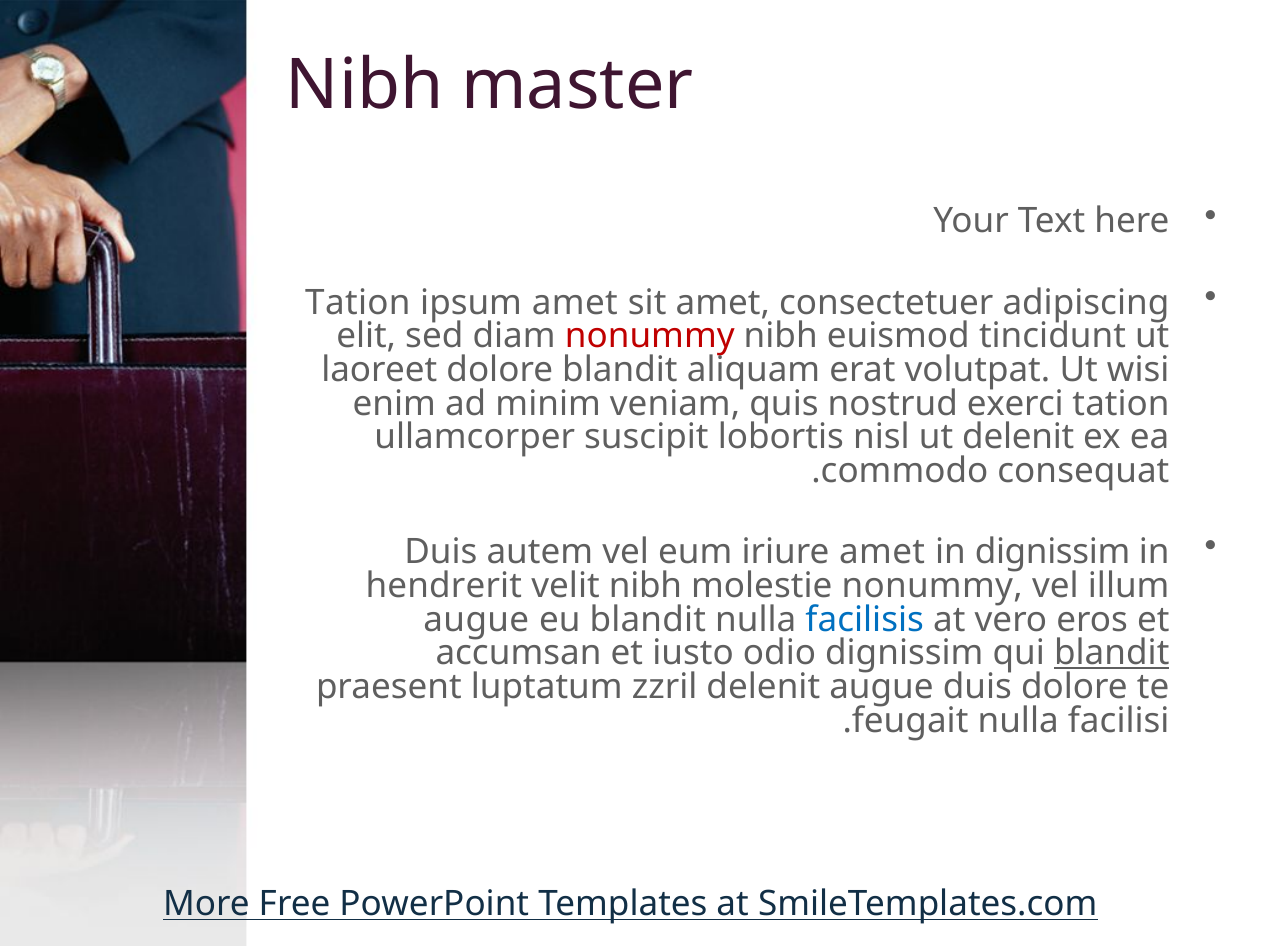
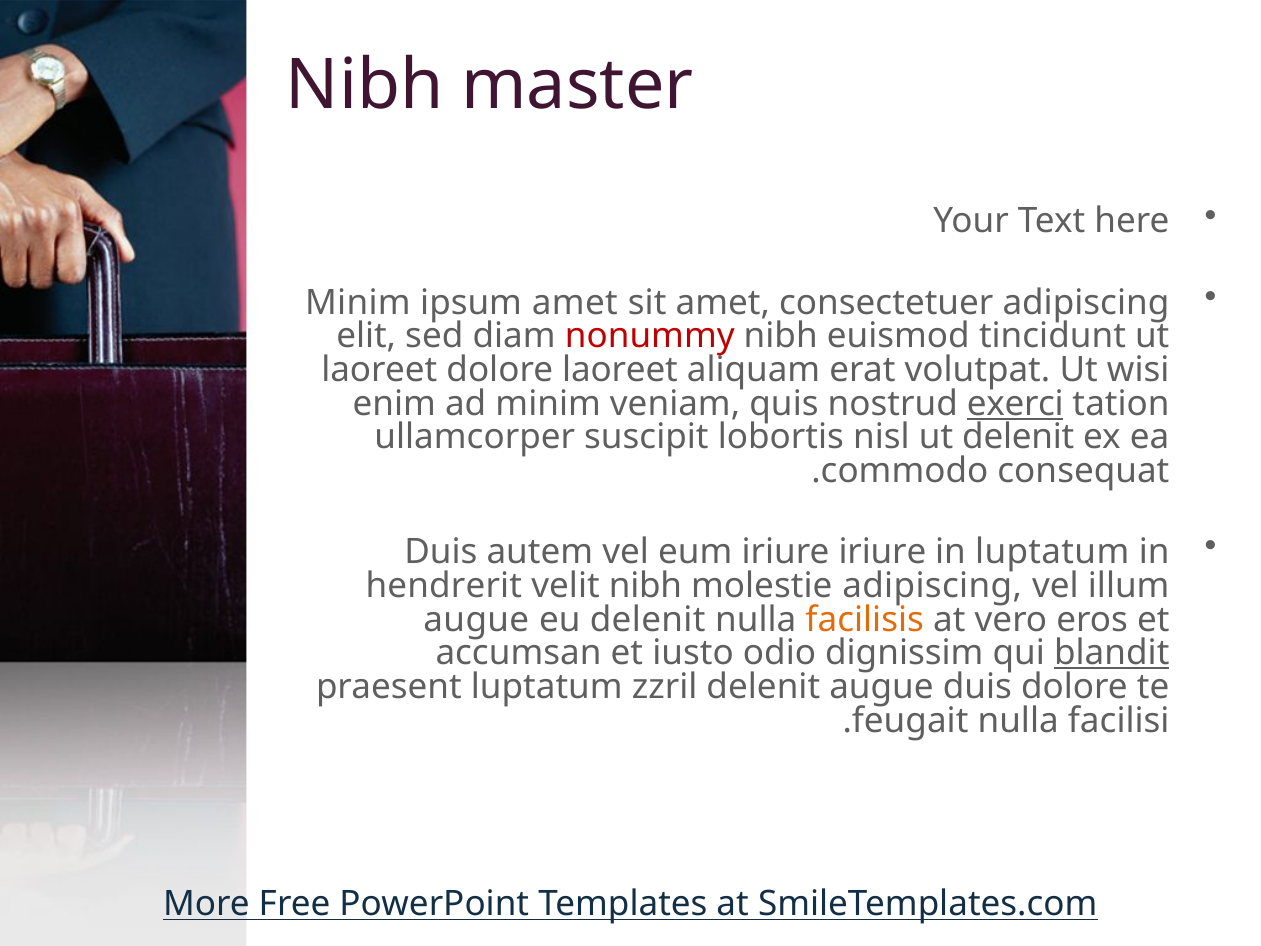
Tation: Tation -> Minim (358, 303)
dolore blandit: blandit -> laoreet (620, 370)
exerci underline: none -> present (1015, 404)
iriure amet: amet -> iriure (882, 552)
in dignissim: dignissim -> luptatum (1052, 552)
molestie nonummy: nonummy -> adipiscing (932, 586)
eu blandit: blandit -> delenit (648, 619)
facilisis colour: blue -> orange (865, 619)
